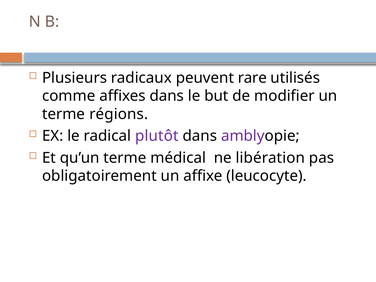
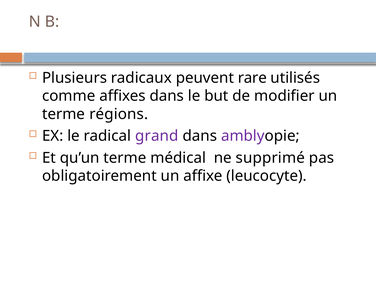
plutôt: plutôt -> grand (157, 136)
libération: libération -> supprimé (270, 158)
